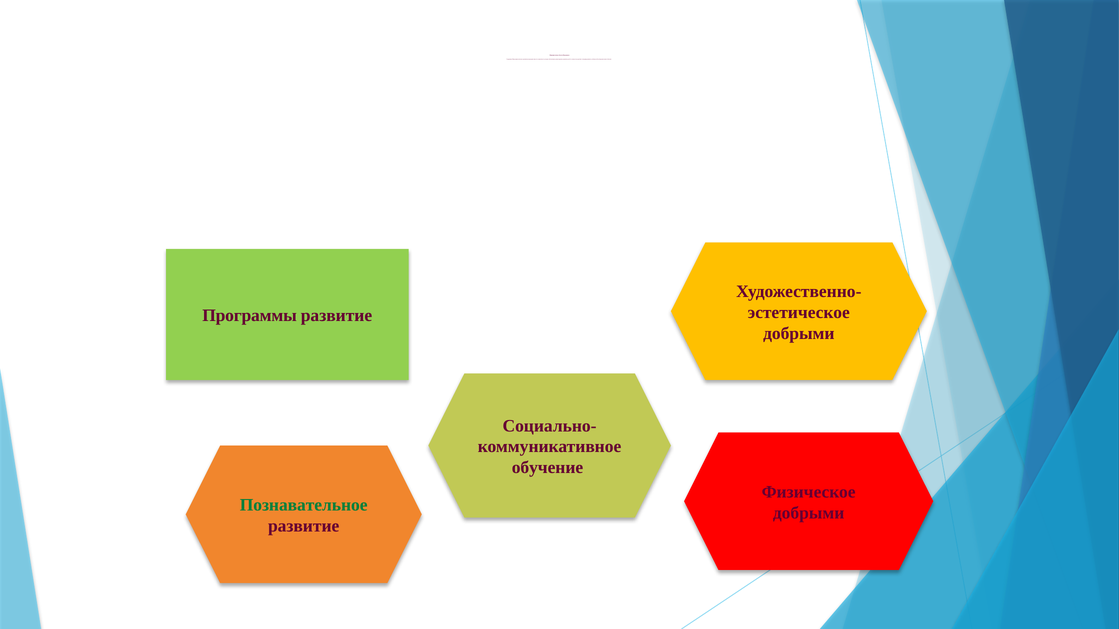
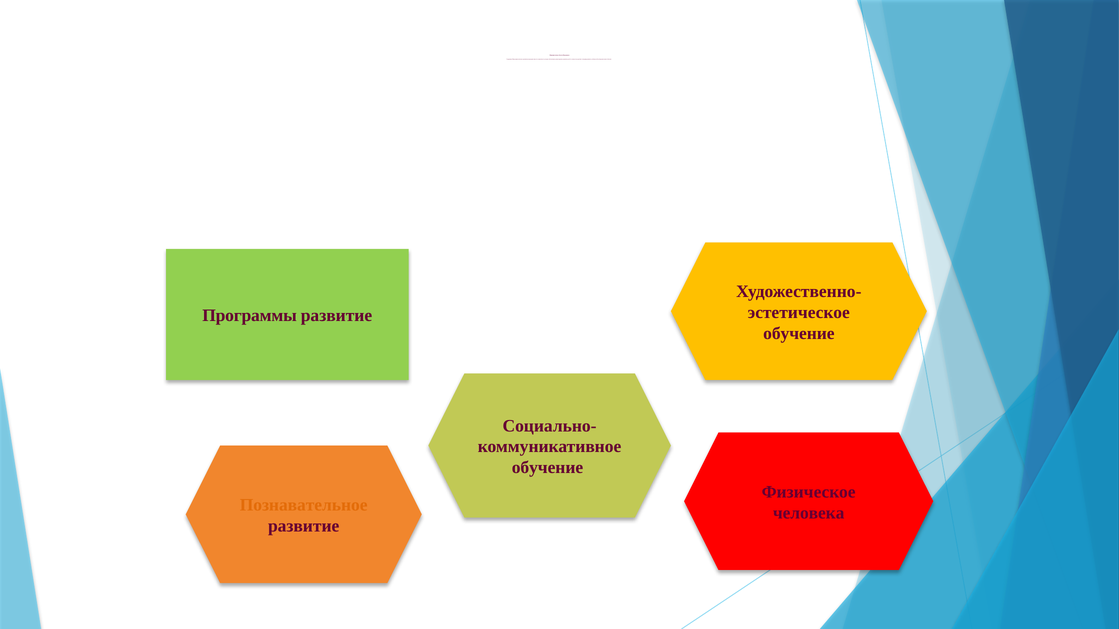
добрыми: добрыми -> обучение (799, 334)
Познавательное colour: green -> orange (304, 505)
добрыми: добрыми -> человека (809, 513)
